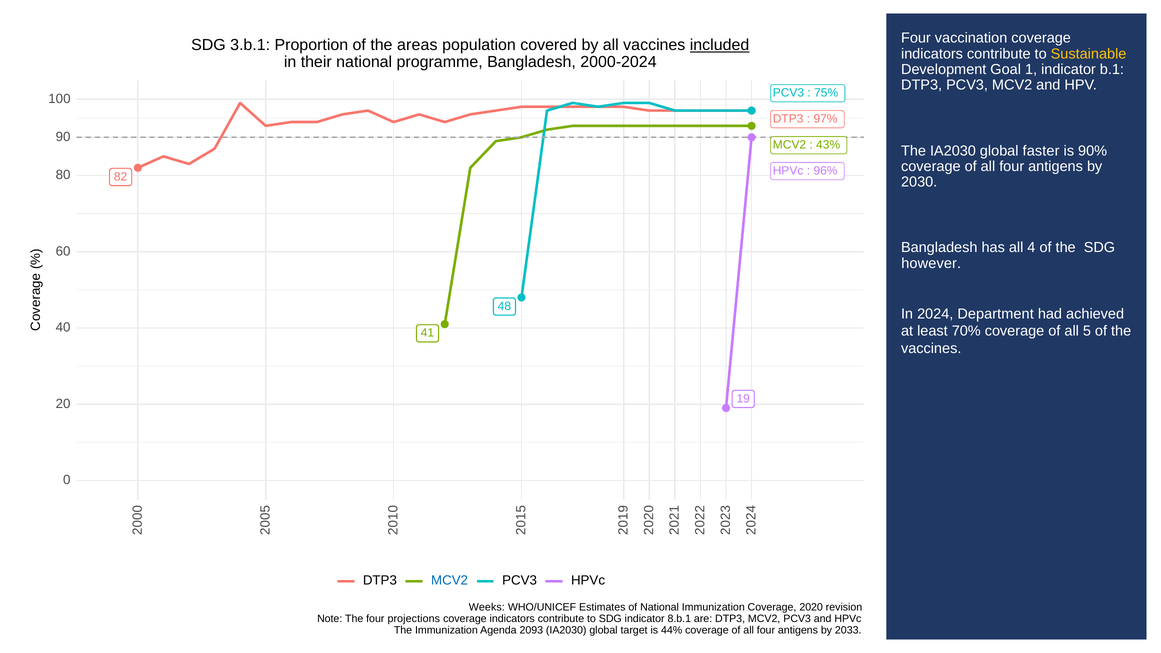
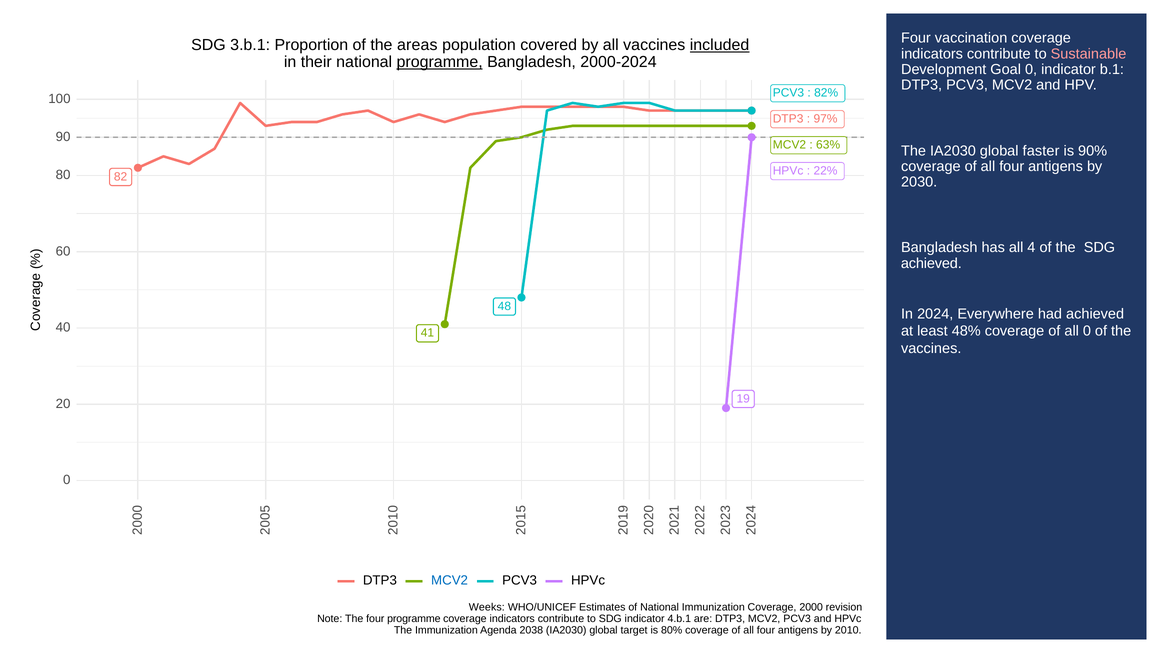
Sustainable colour: yellow -> pink (1089, 54)
programme underline: none -> present (440, 62)
Goal 1: 1 -> 0 (1031, 70)
75%: 75% -> 82% (826, 93)
43%: 43% -> 63% (828, 145)
96%: 96% -> 22% (825, 171)
however: however -> achieved (931, 263)
Department: Department -> Everywhere (996, 314)
70%: 70% -> 48% (966, 331)
all 5: 5 -> 0 (1087, 331)
2020: 2020 -> 2000 (811, 607)
four projections: projections -> programme (414, 619)
8.b.1: 8.b.1 -> 4.b.1 (679, 619)
2093: 2093 -> 2038 (531, 630)
44%: 44% -> 80% (672, 630)
2033: 2033 -> 2010 (848, 630)
